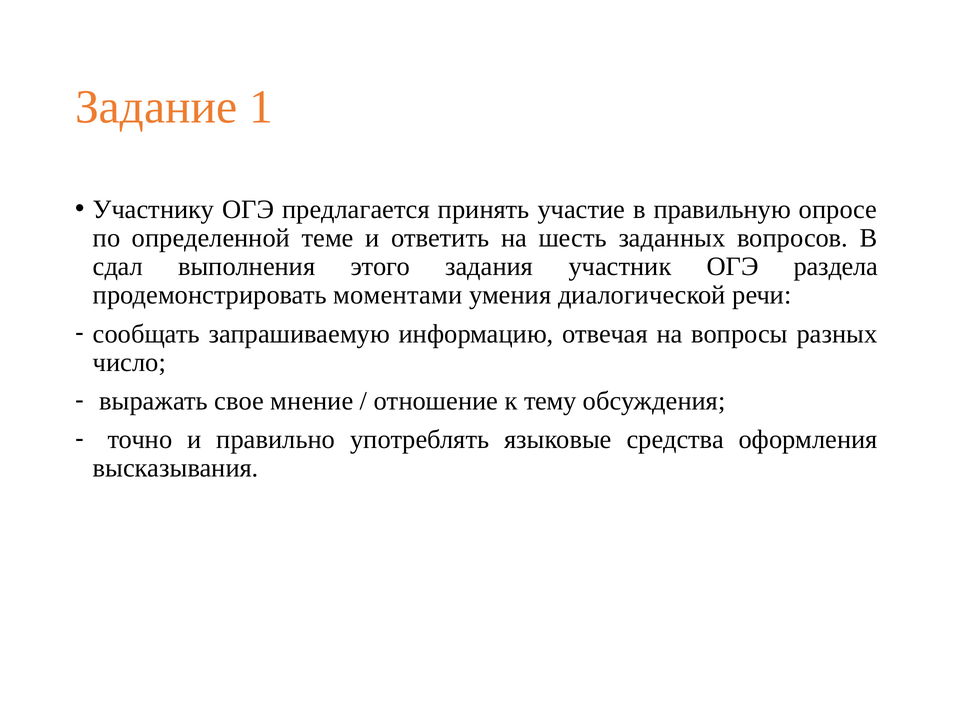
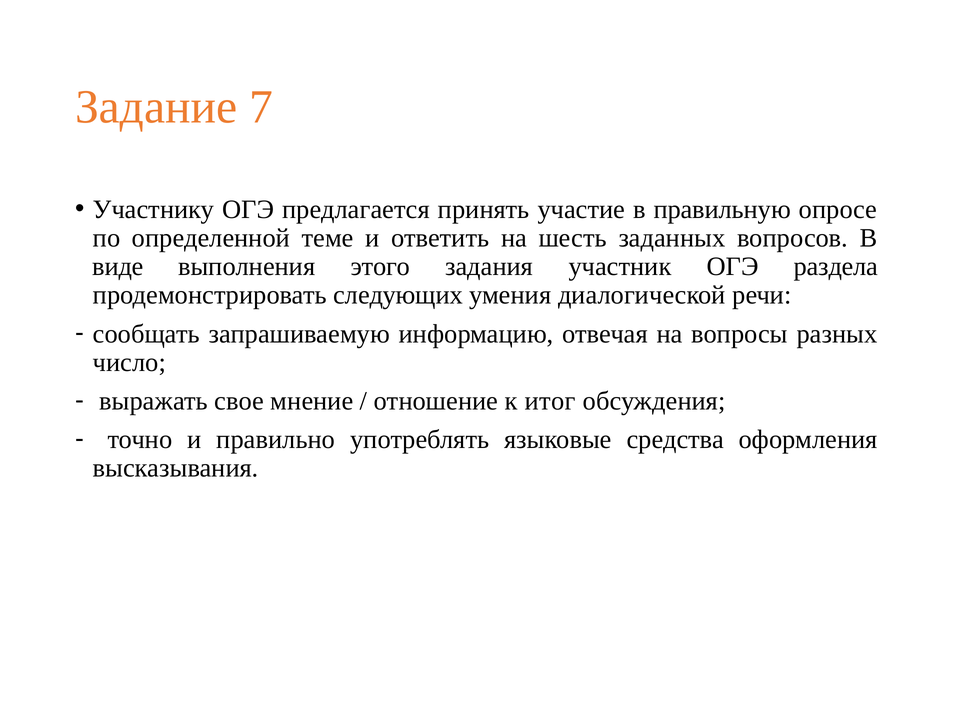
1: 1 -> 7 (261, 107)
сдал: сдал -> виде (118, 266)
моментами: моментами -> следующих (398, 295)
тему: тему -> итог (550, 401)
